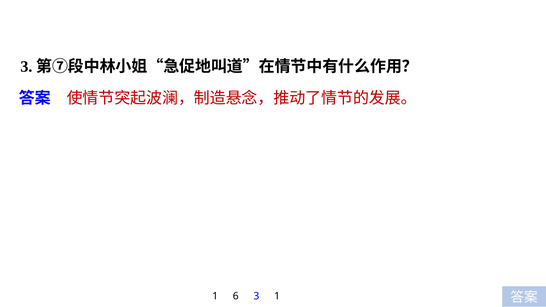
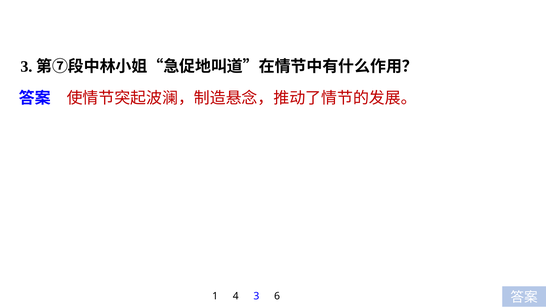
6: 6 -> 4 (236, 296)
3 1: 1 -> 6 (277, 296)
